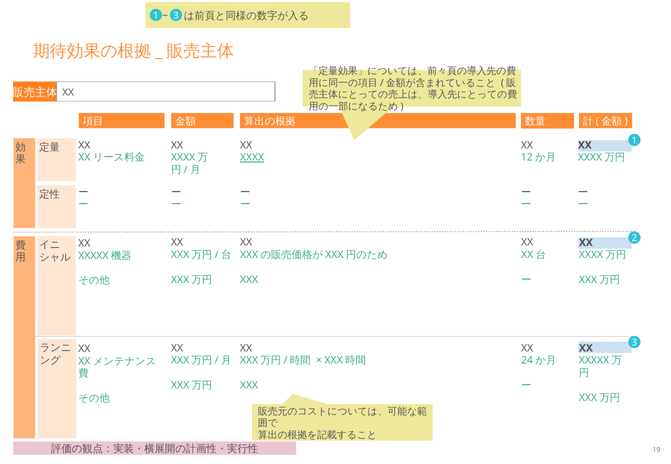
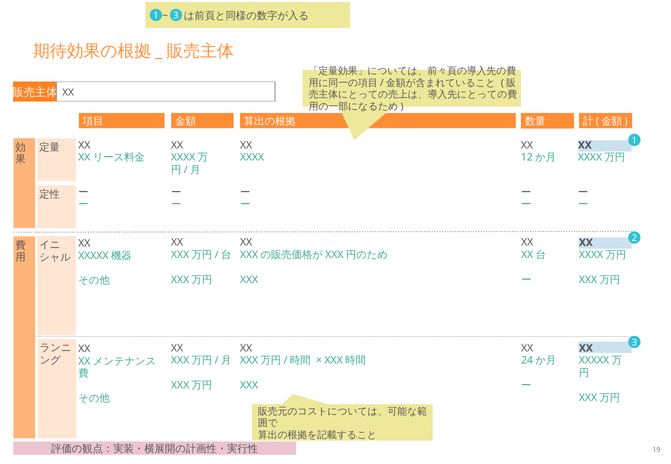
XXXX underline: present -> none (252, 158)
